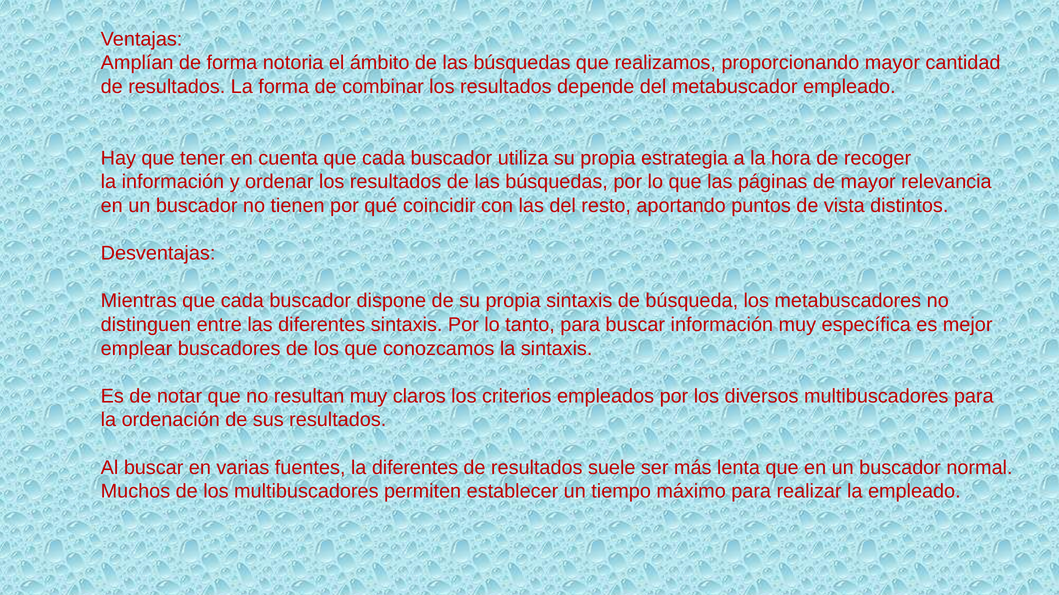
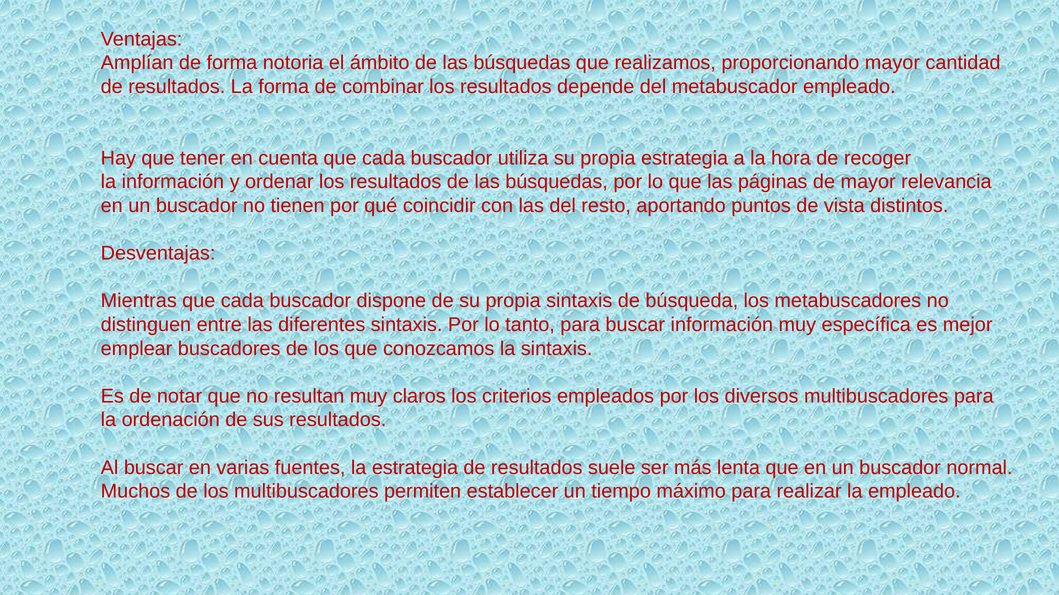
la diferentes: diferentes -> estrategia (415, 468)
